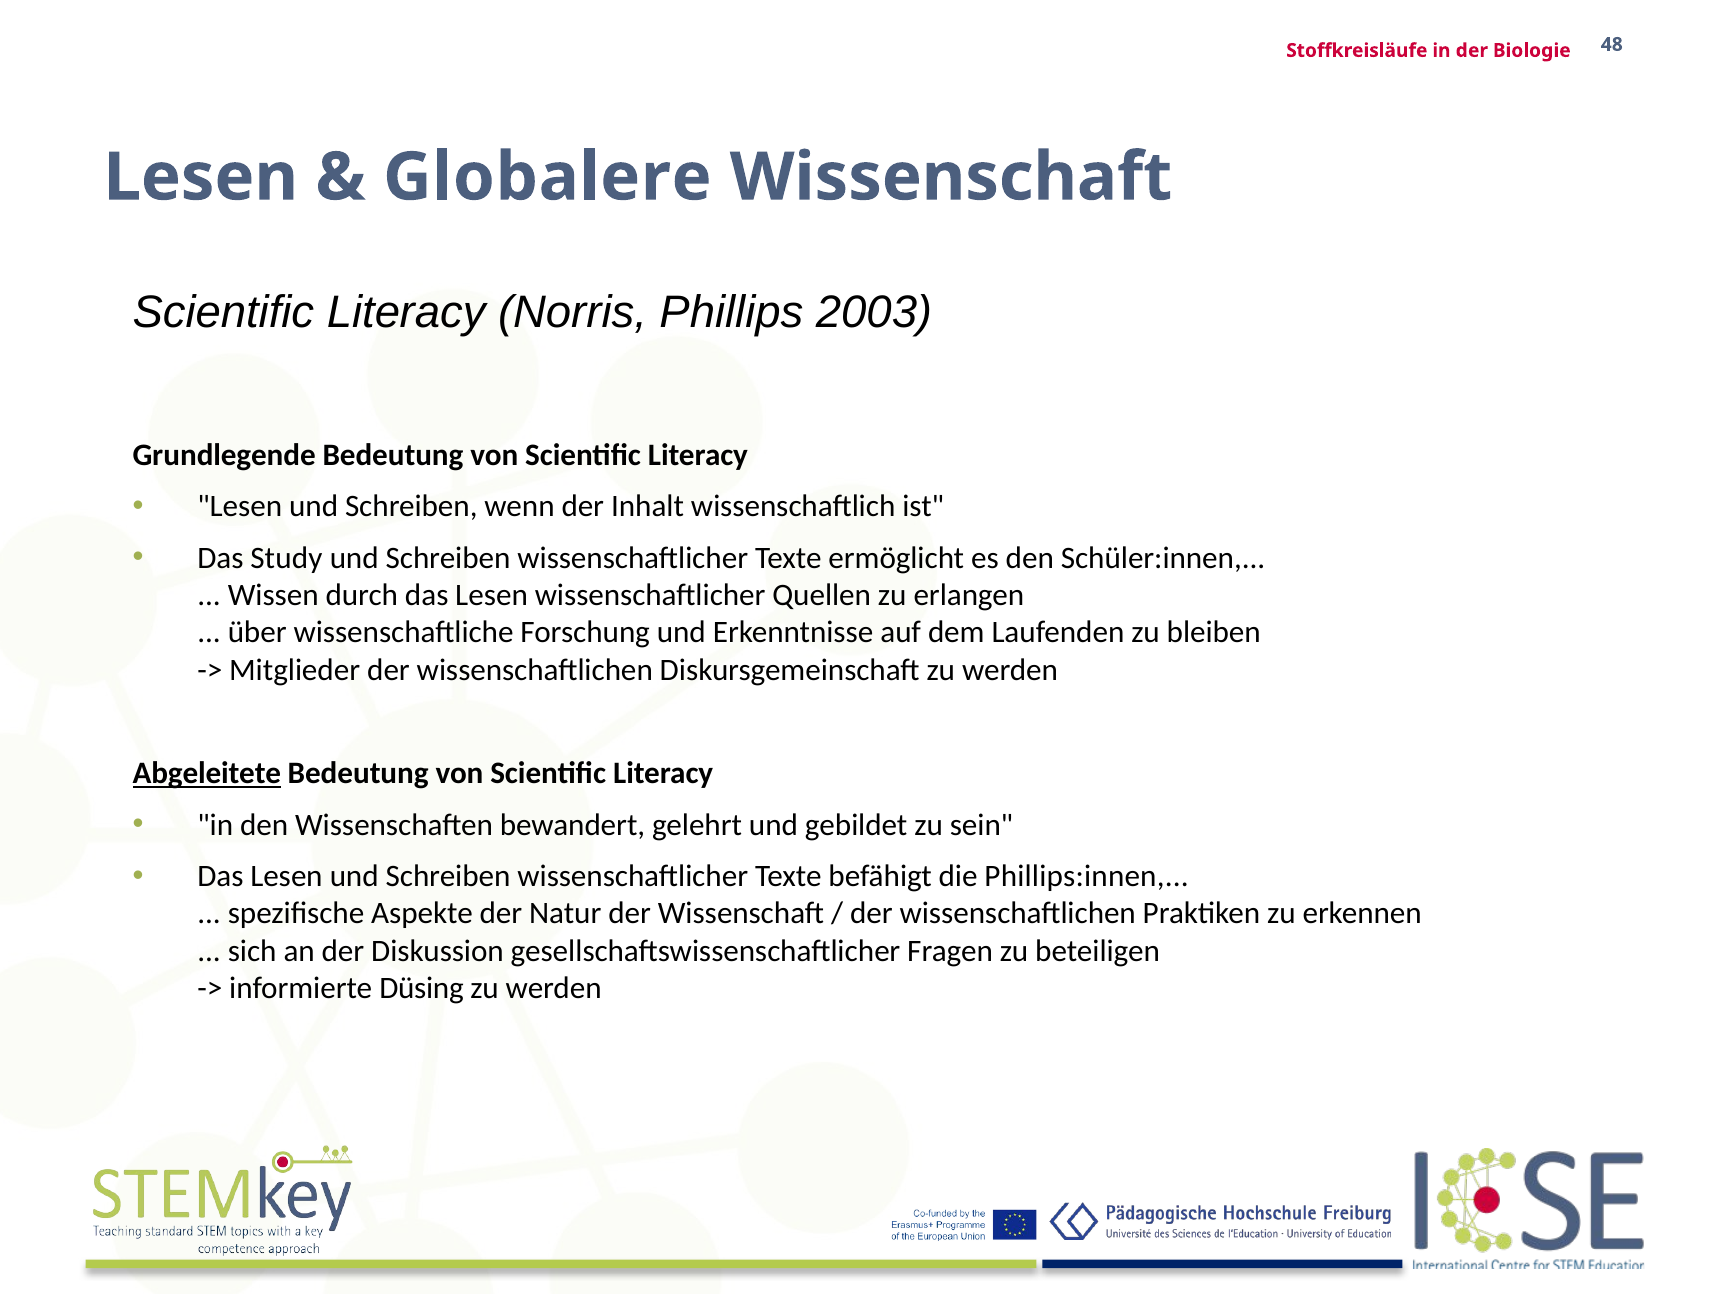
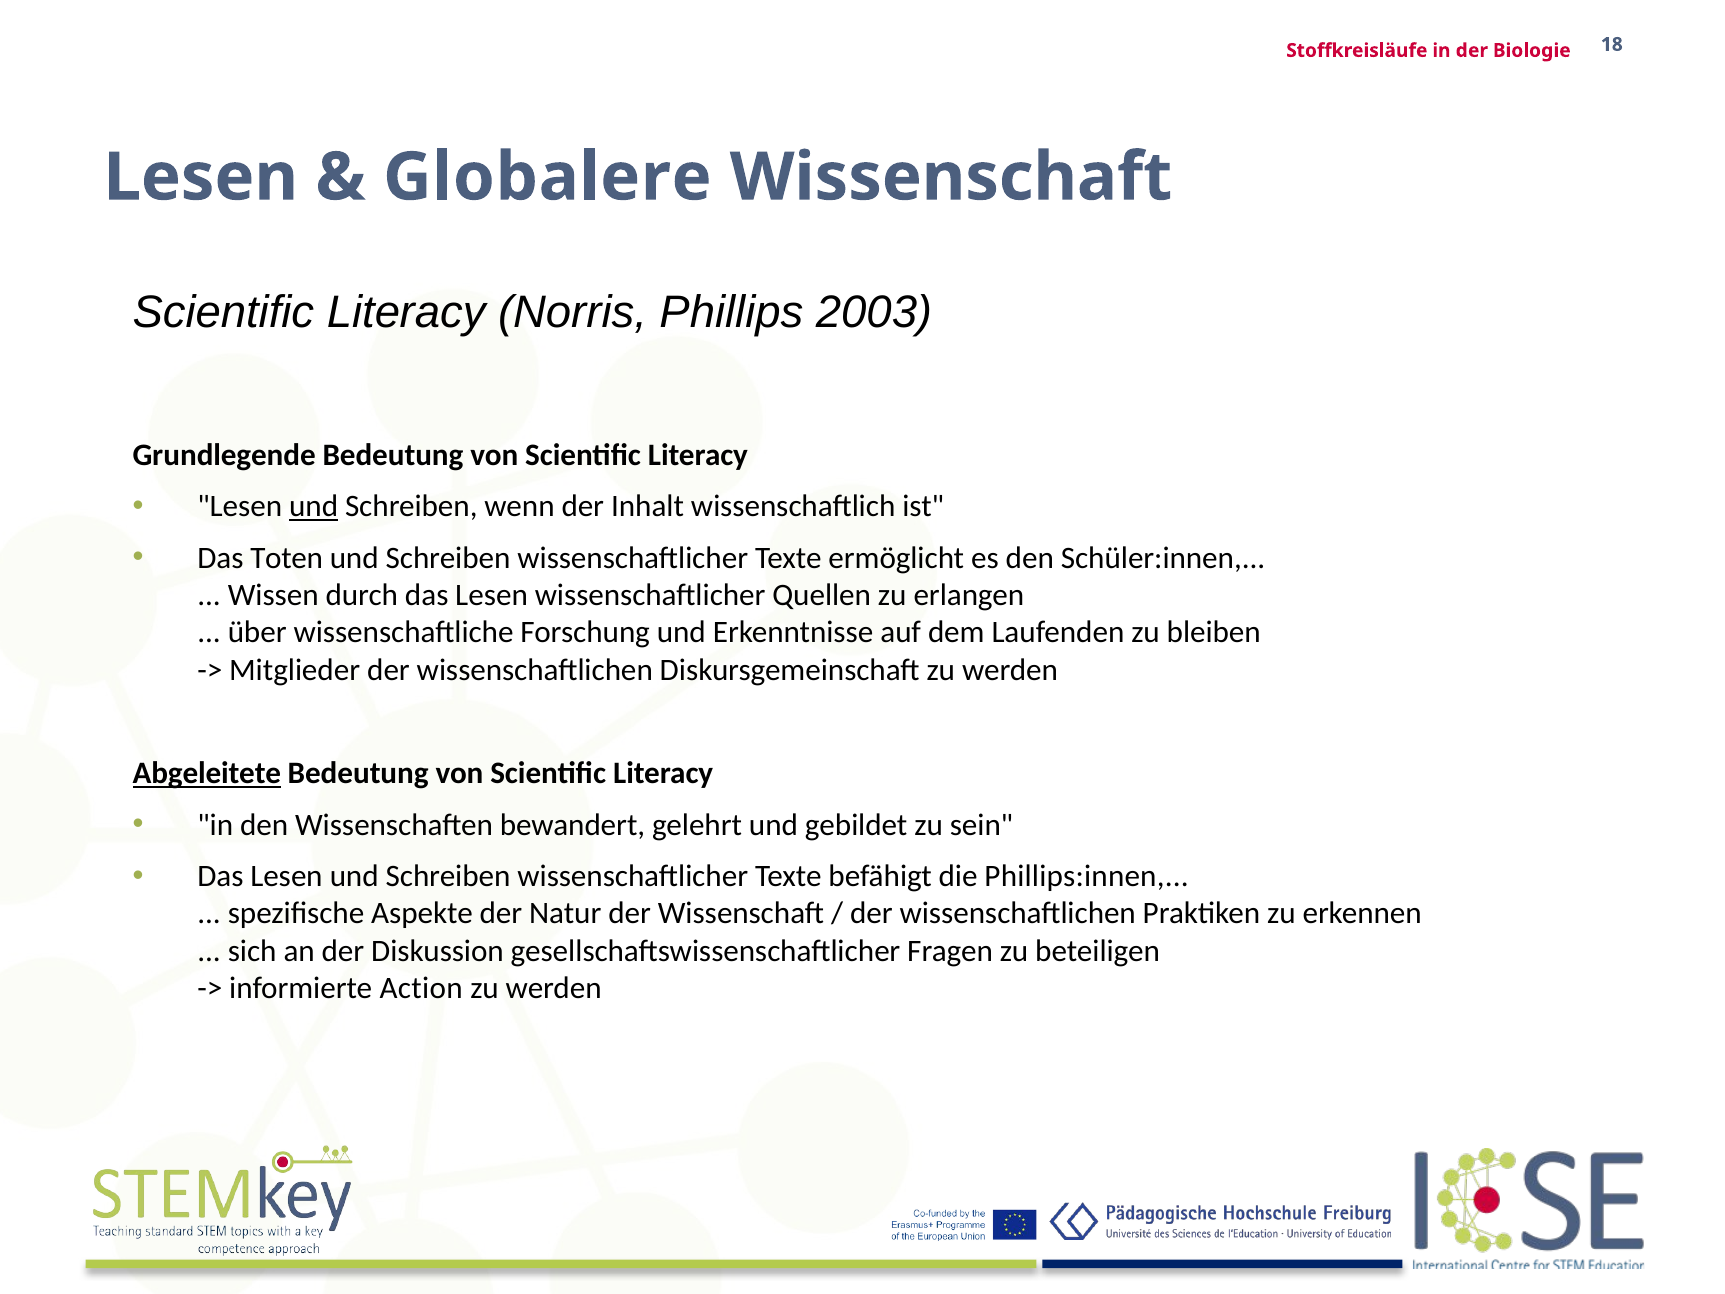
48: 48 -> 18 (1612, 44)
und underline: none -> present (314, 507)
Study: Study -> Toten (287, 558)
Düsing: Düsing -> Action (421, 988)
